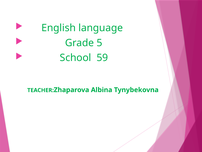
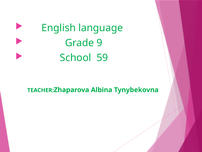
5: 5 -> 9 (99, 43)
